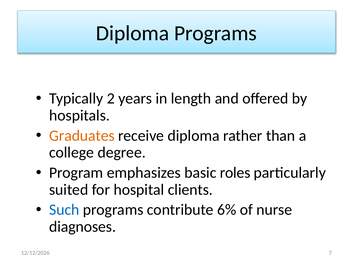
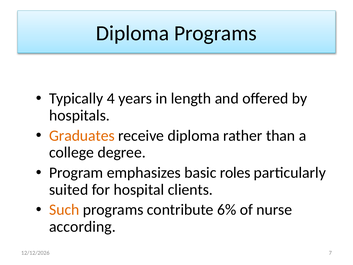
2: 2 -> 4 (111, 98)
Such colour: blue -> orange (64, 210)
diagnoses: diagnoses -> according (83, 227)
